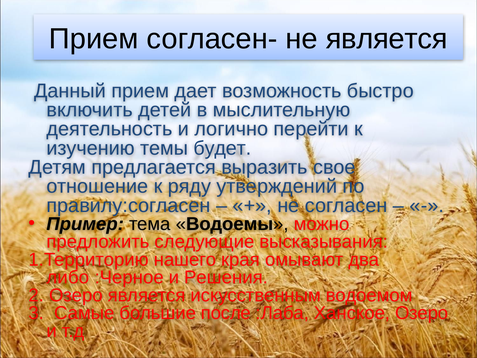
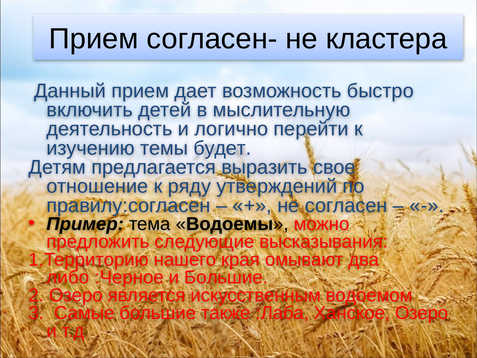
не является: является -> кластера (387, 39)
и Решения: Решения -> Большие (226, 277)
после: после -> также (226, 313)
